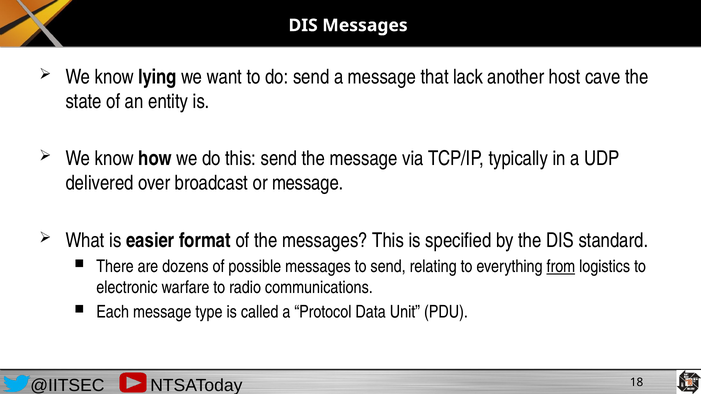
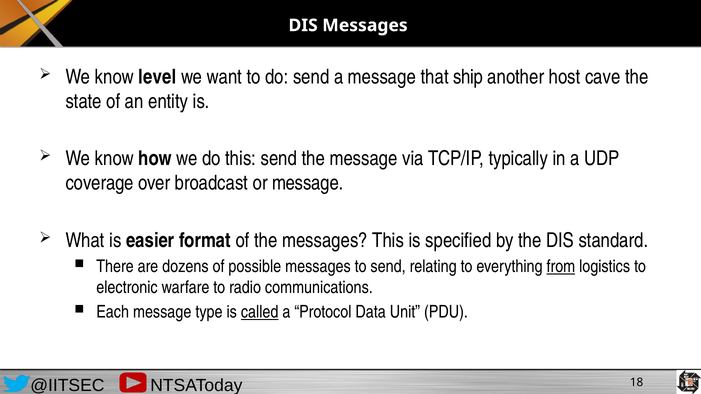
lying: lying -> level (157, 77)
lack: lack -> ship (468, 77)
delivered: delivered -> coverage (100, 183)
called underline: none -> present (260, 312)
